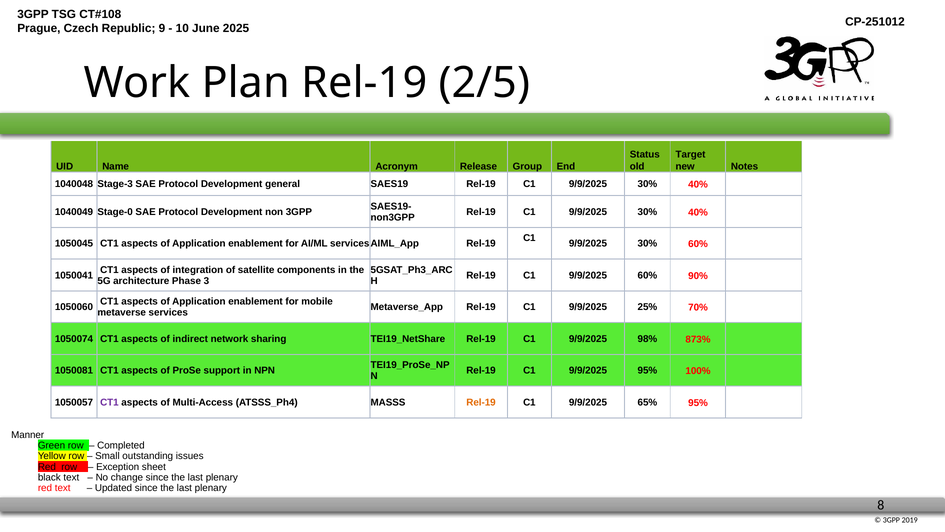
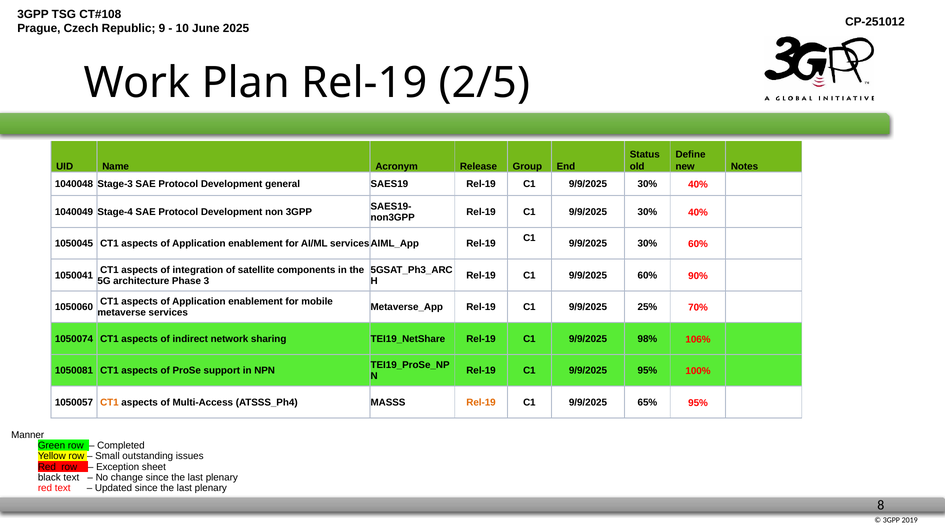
Target: Target -> Define (691, 155)
Stage-0: Stage-0 -> Stage-4 (115, 212)
873%: 873% -> 106% (698, 339)
CT1 colour: purple -> orange (109, 402)
